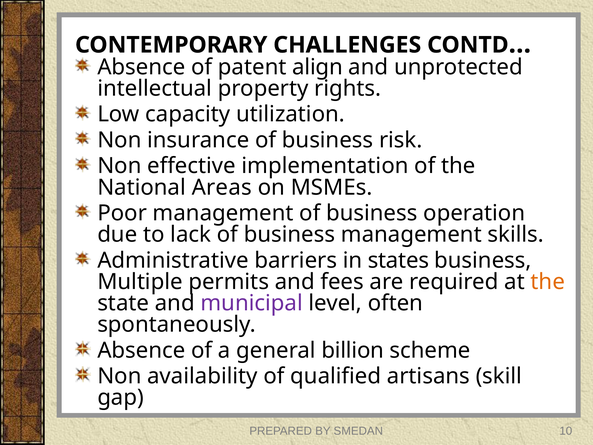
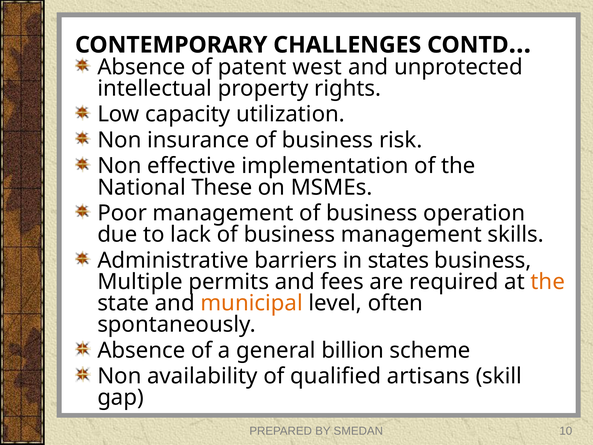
align: align -> west (317, 67)
Areas: Areas -> These (222, 187)
municipal colour: purple -> orange (252, 303)
